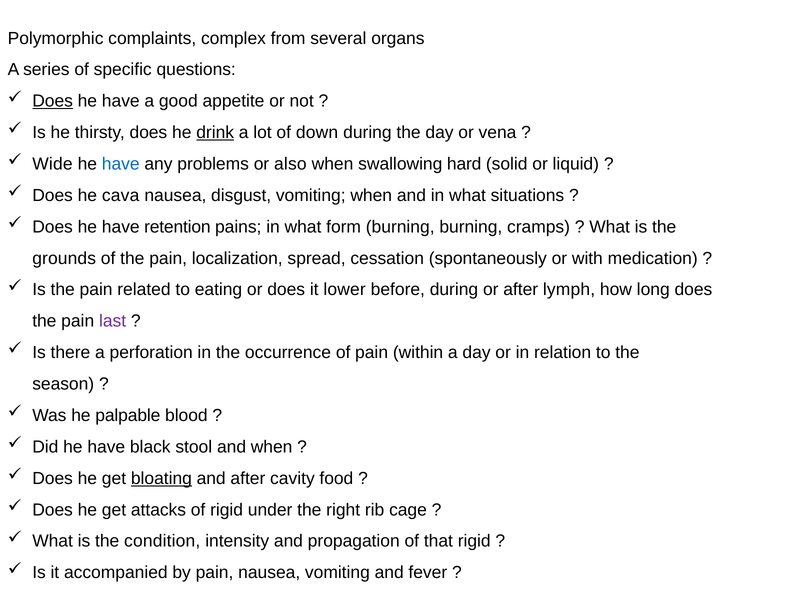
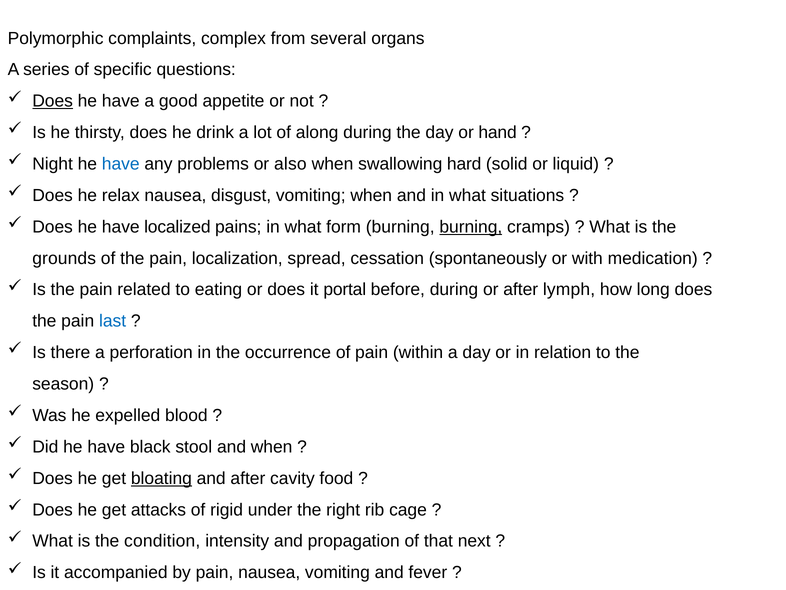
drink underline: present -> none (215, 132)
down: down -> along (317, 132)
vena: vena -> hand (498, 132)
Wide: Wide -> Night (53, 164)
cava: cava -> relax (121, 195)
retention: retention -> localized (177, 227)
burning underline: none -> present (471, 227)
lower: lower -> portal (345, 289)
last colour: purple -> blue (113, 321)
palpable: palpable -> expelled (128, 415)
that rigid: rigid -> next (474, 541)
